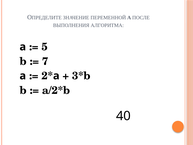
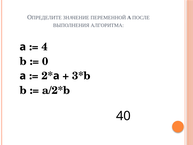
5: 5 -> 4 (45, 47)
7: 7 -> 0 (45, 61)
